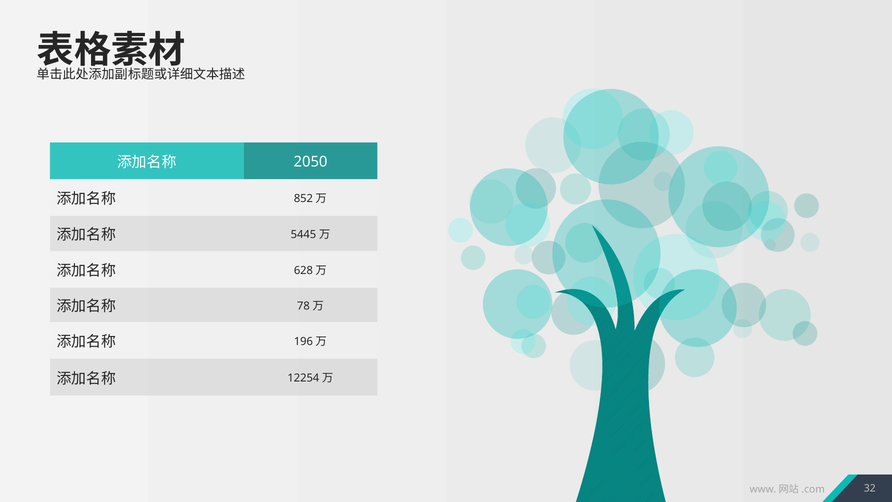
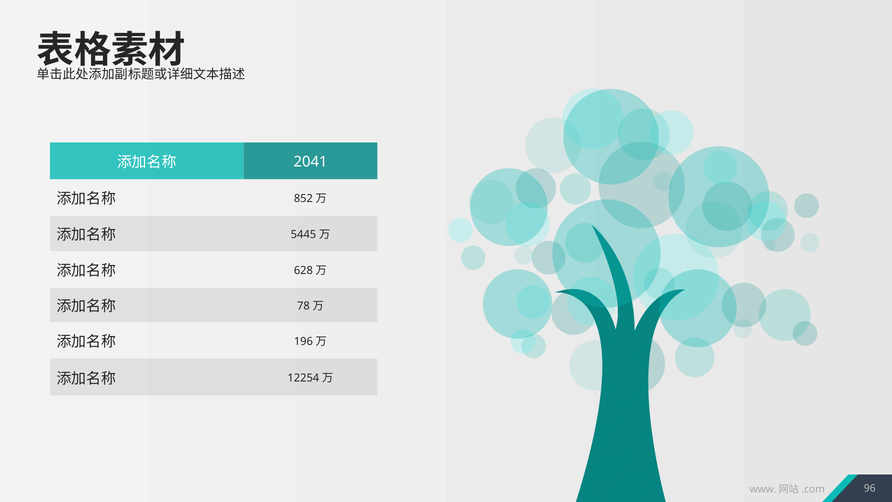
2050: 2050 -> 2041 (311, 162)
32: 32 -> 96 (870, 488)
